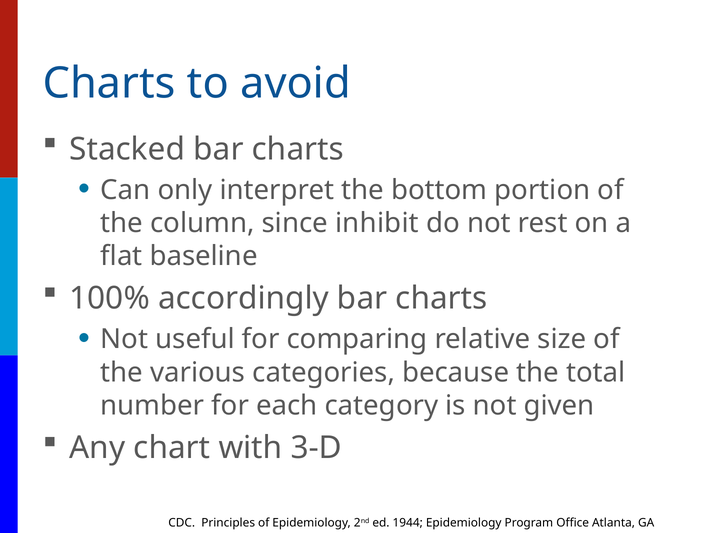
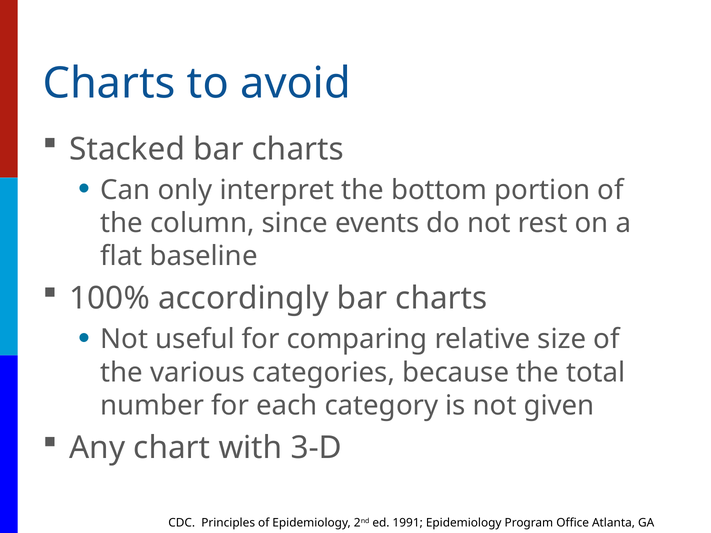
inhibit: inhibit -> events (377, 223)
1944: 1944 -> 1991 (408, 523)
